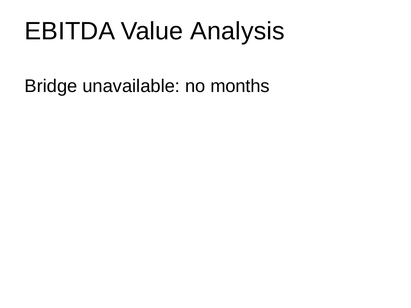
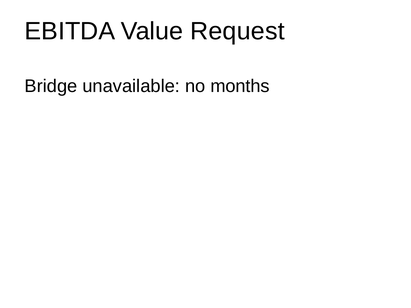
Analysis: Analysis -> Request (237, 31)
